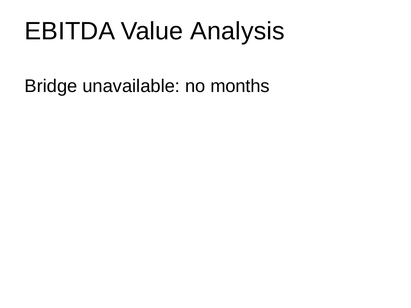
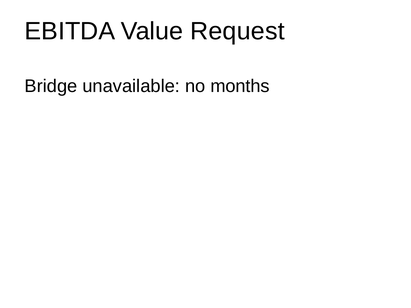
Analysis: Analysis -> Request (237, 31)
